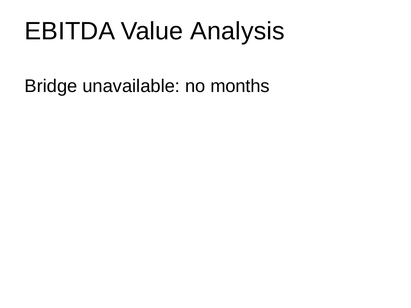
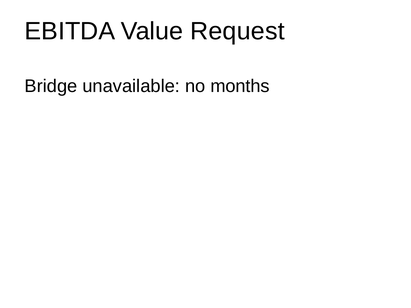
Analysis: Analysis -> Request (237, 31)
